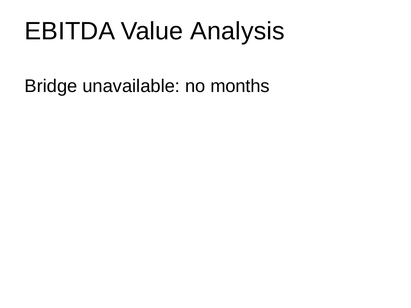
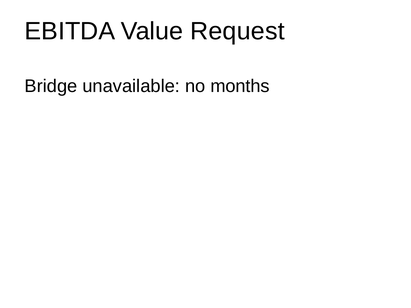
Analysis: Analysis -> Request (237, 31)
